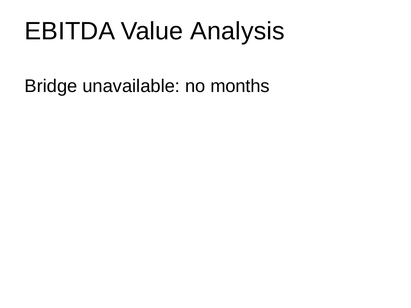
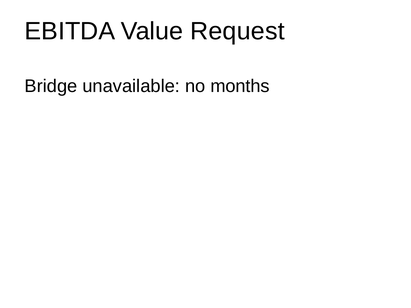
Analysis: Analysis -> Request (237, 31)
